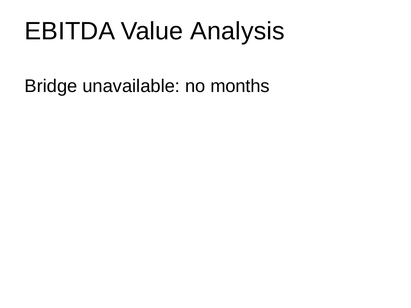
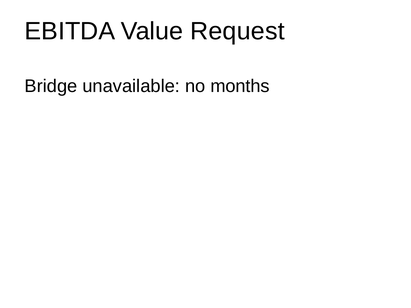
Analysis: Analysis -> Request (237, 31)
